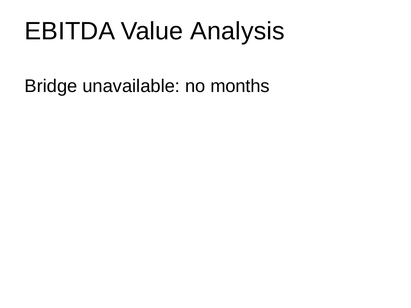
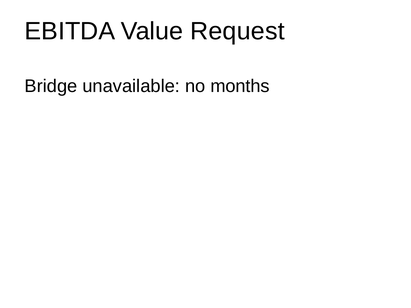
Analysis: Analysis -> Request (237, 31)
